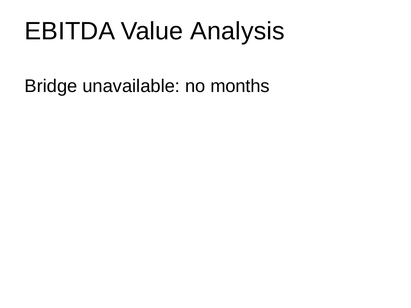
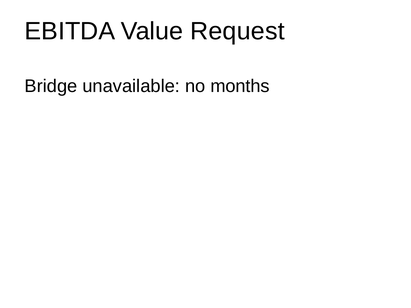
Analysis: Analysis -> Request (237, 31)
